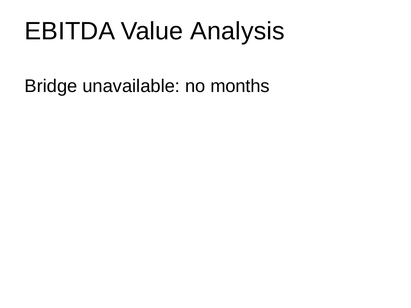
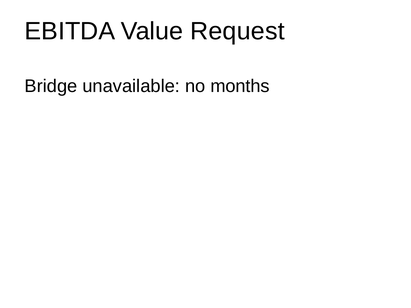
Analysis: Analysis -> Request (237, 31)
